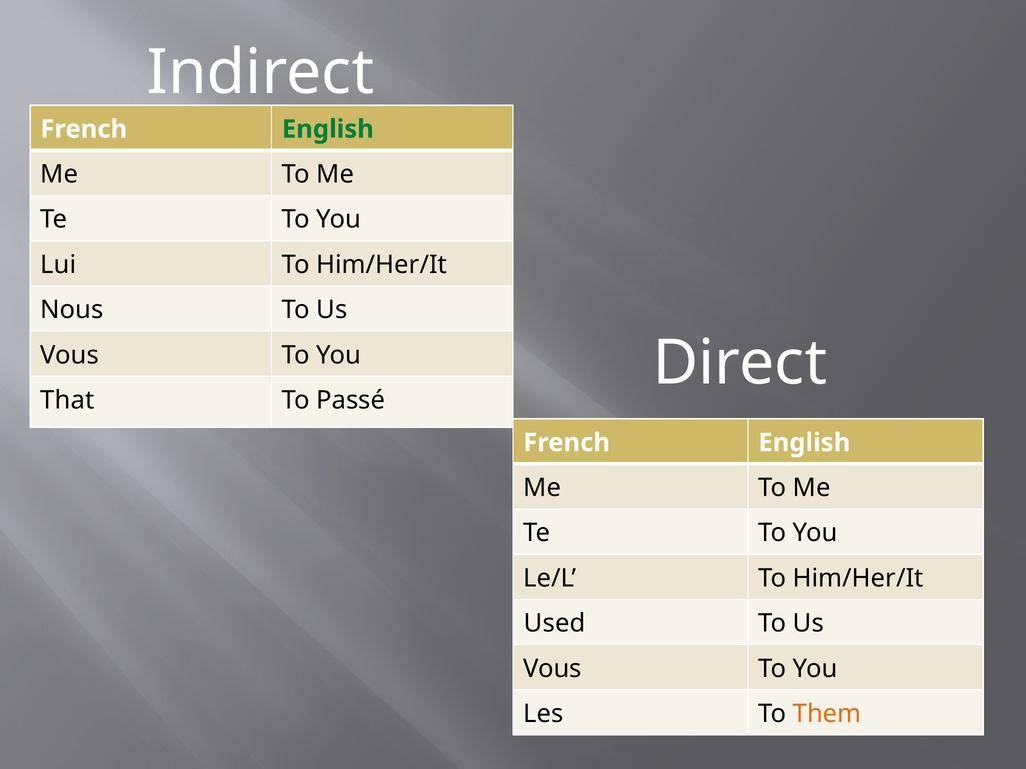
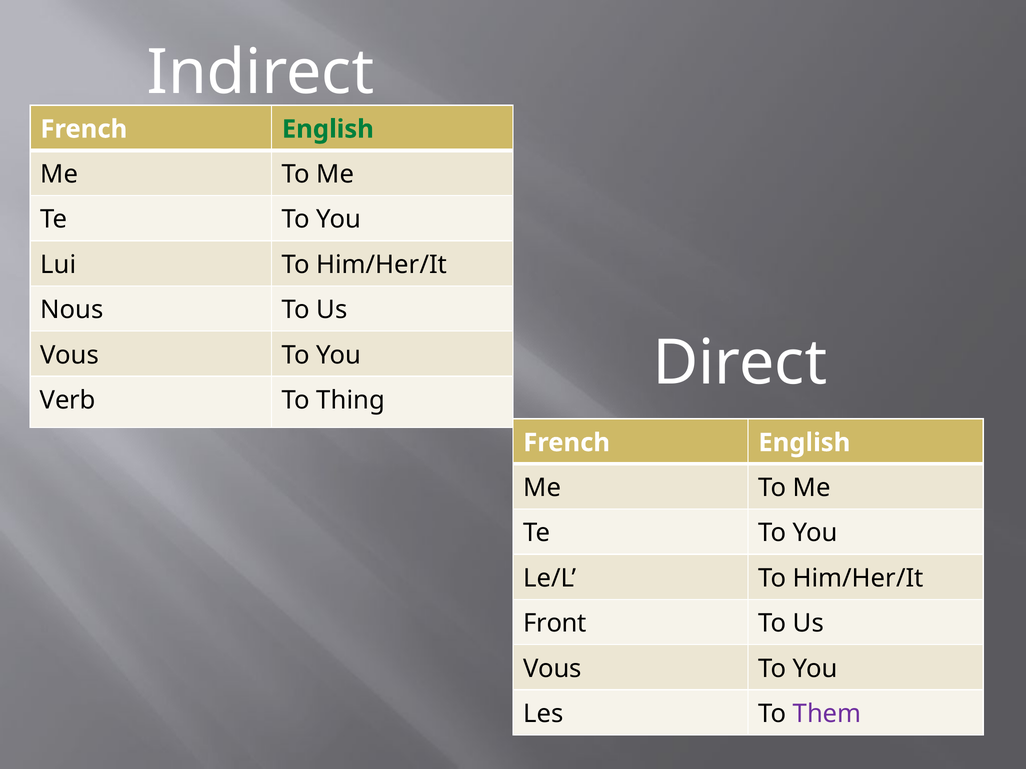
That: That -> Verb (68, 400)
Passé: Passé -> Thing (351, 400)
Used: Used -> Front (555, 624)
Them colour: orange -> purple (827, 714)
